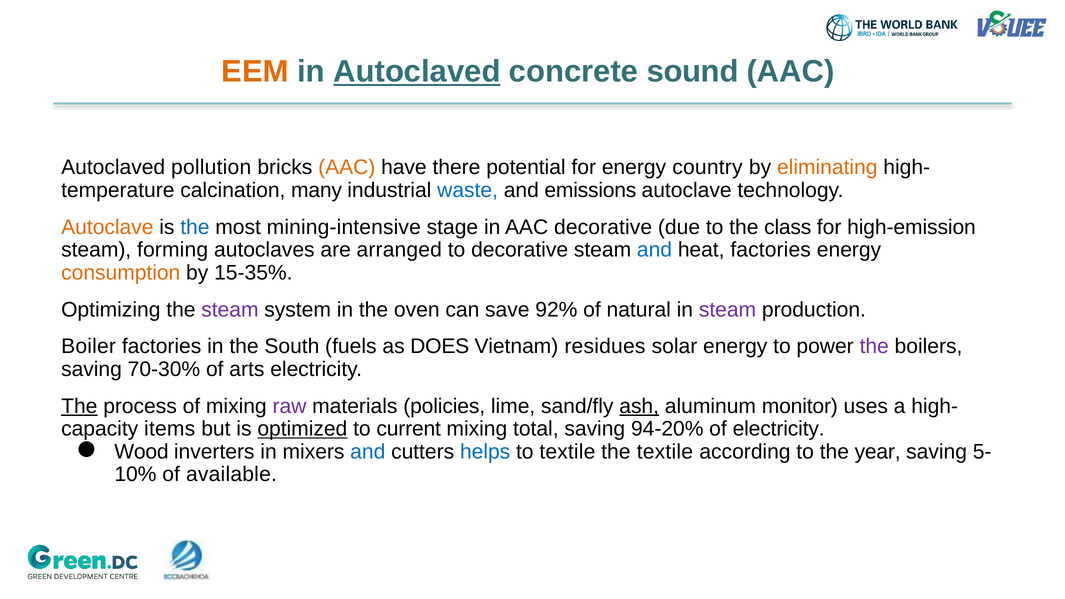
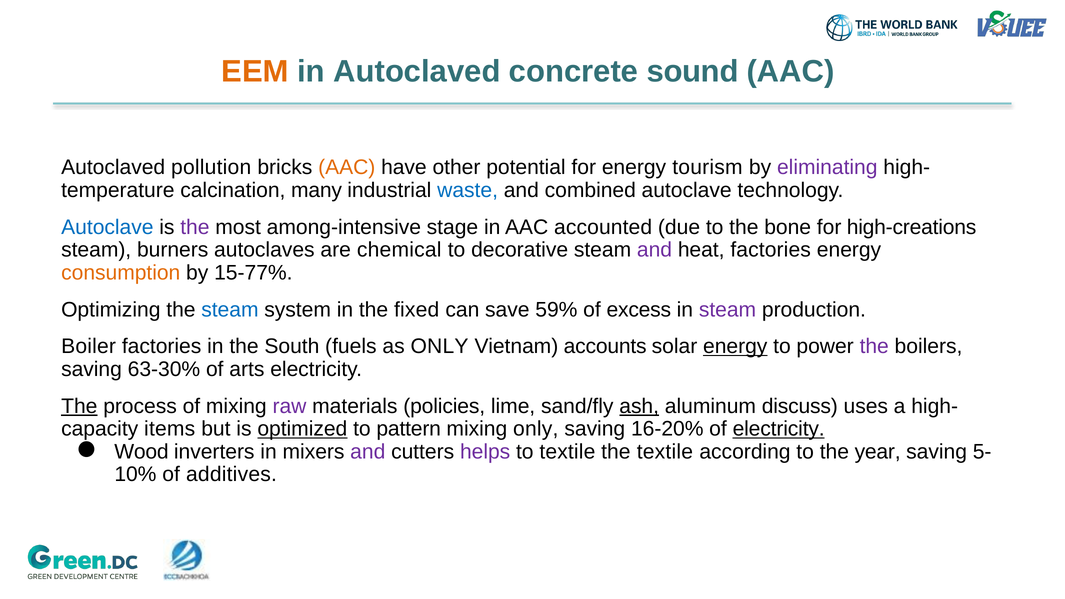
Autoclaved underline: present -> none (417, 72)
there: there -> other (456, 167)
country: country -> tourism (707, 167)
eliminating colour: orange -> purple (827, 167)
emissions: emissions -> combined (590, 190)
Autoclave colour: orange -> blue (107, 227)
the colour: blue -> purple (195, 227)
mining-intensive: mining-intensive -> among-intensive (344, 227)
AAC decorative: decorative -> accounted (603, 227)
class: class -> bone (788, 227)
high-emission: high-emission -> high-creations (912, 227)
forming: forming -> burners (173, 250)
arranged: arranged -> chemical (399, 250)
and colour: blue -> purple (655, 250)
15-35%: 15-35% -> 15-77% (253, 273)
steam colour: purple -> blue (230, 310)
oven: oven -> fixed (417, 310)
92%: 92% -> 59% (556, 310)
natural: natural -> excess (639, 310)
as DOES: DOES -> ONLY (440, 347)
residues: residues -> accounts (605, 347)
energy underline: none -> present (735, 347)
70-30%: 70-30% -> 63-30% (164, 369)
monitor: monitor -> discuss (800, 406)
current: current -> pattern (409, 429)
mixing total: total -> only (536, 429)
94-20%: 94-20% -> 16-20% (667, 429)
electricity underline: none -> present (779, 429)
and colour: blue -> purple (368, 452)
helps colour: blue -> purple (485, 452)
available: available -> additives (231, 474)
